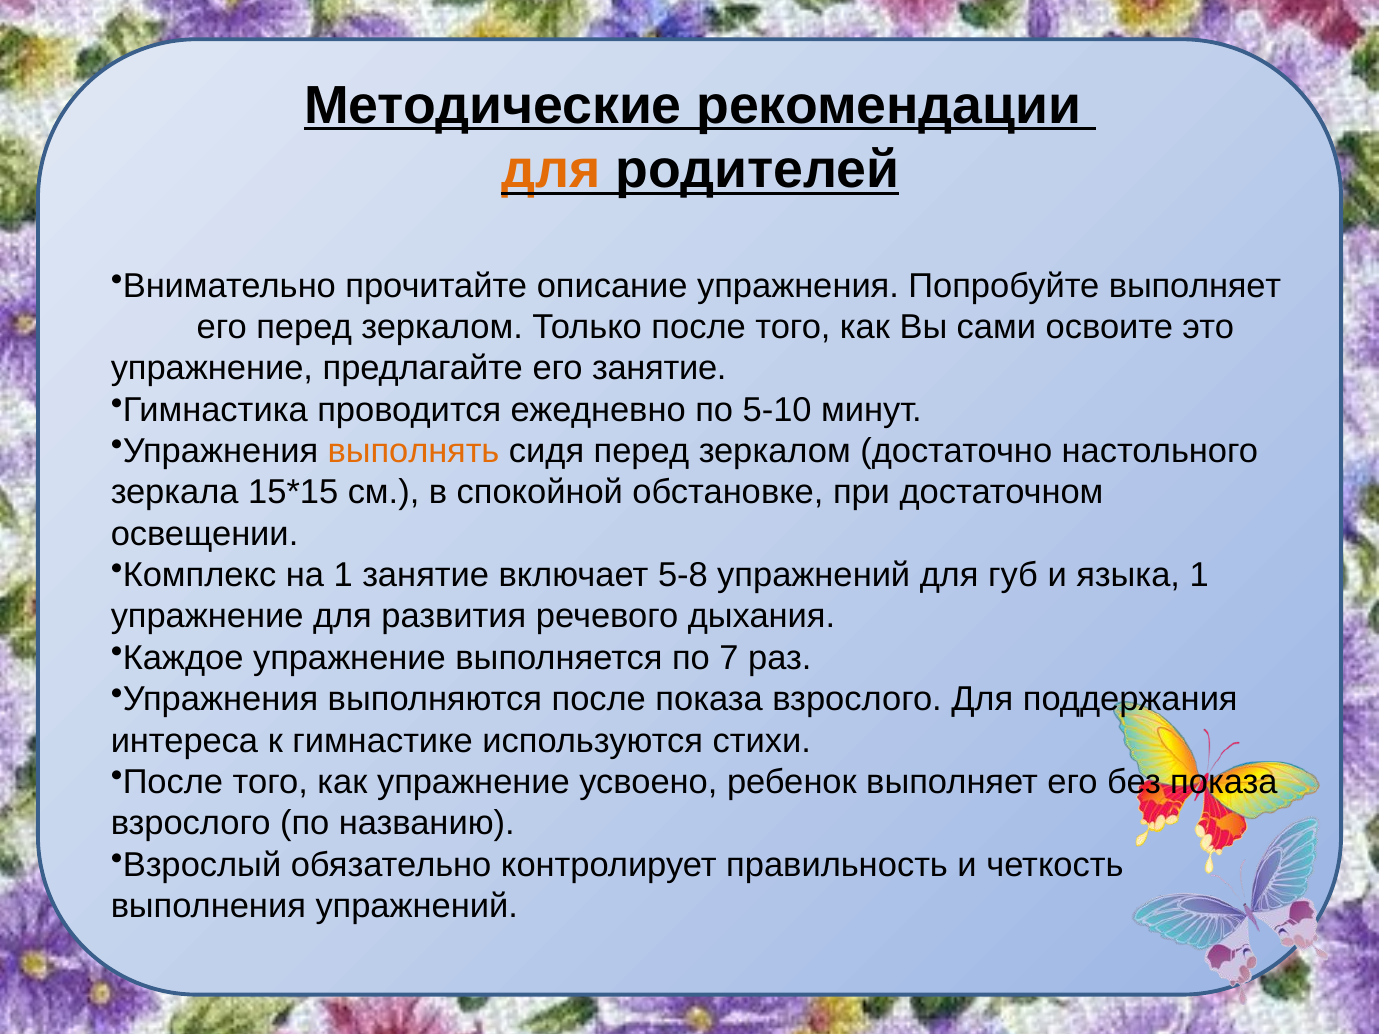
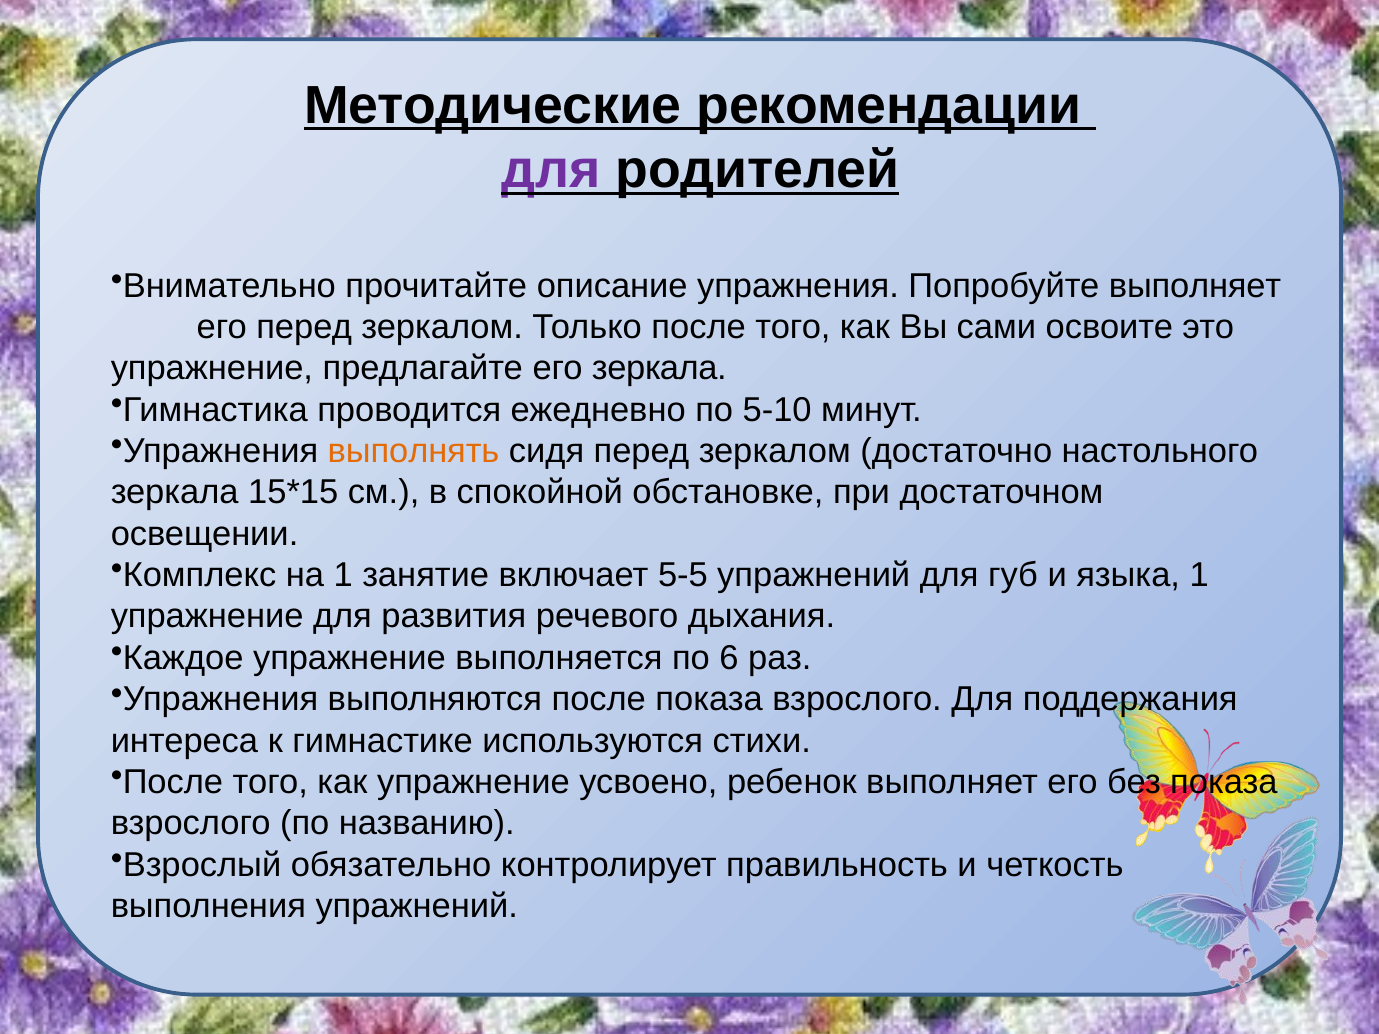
для colour: orange -> purple (551, 170)
его занятие: занятие -> зеркала (659, 369)
5-8: 5-8 -> 5-5 (683, 575)
7: 7 -> 6 (729, 658)
